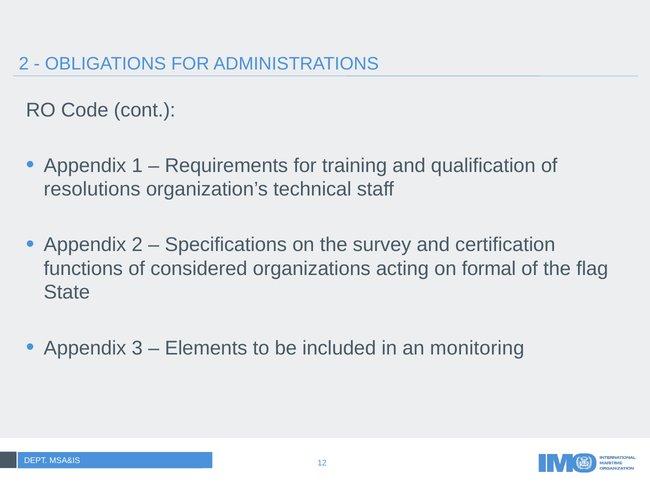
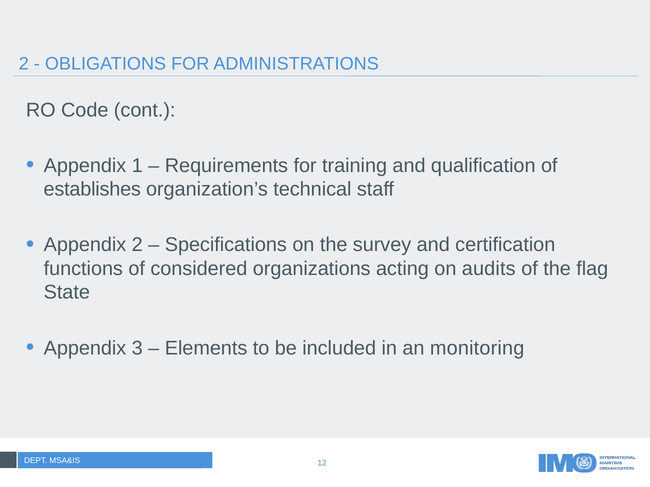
resolutions: resolutions -> establishes (92, 190)
formal: formal -> audits (489, 269)
